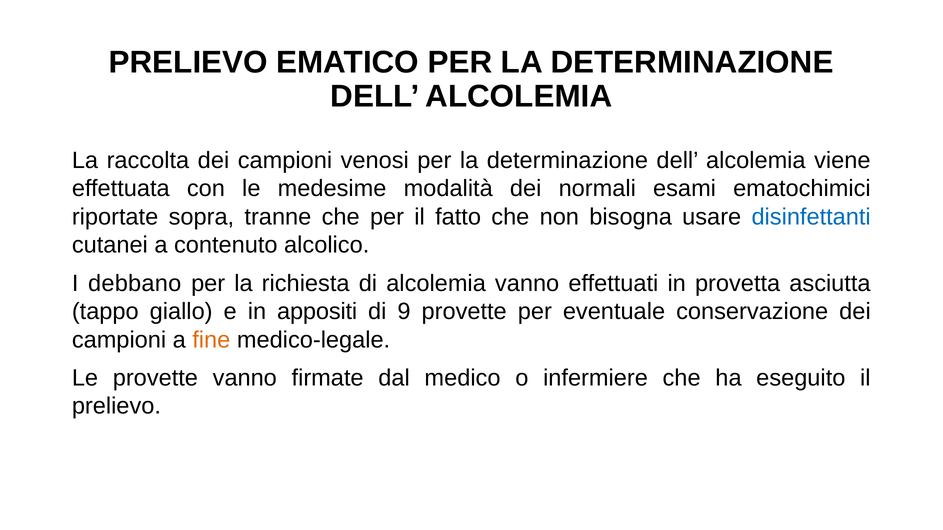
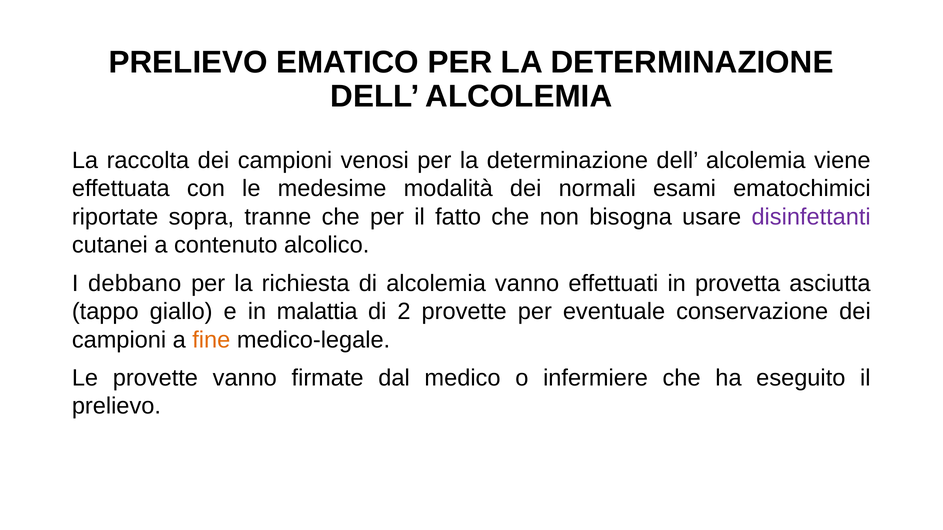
disinfettanti colour: blue -> purple (811, 217)
appositi: appositi -> malattia (317, 312)
9: 9 -> 2 (404, 312)
